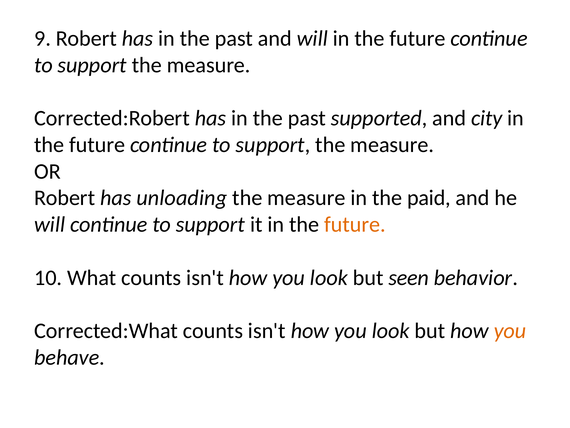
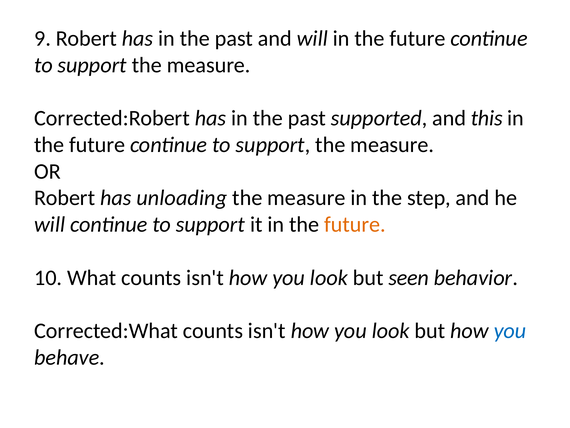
city: city -> this (487, 118)
paid: paid -> step (429, 198)
you colour: orange -> blue (510, 330)
